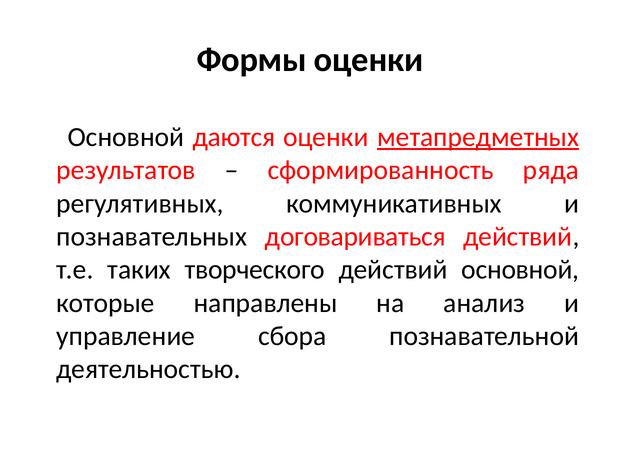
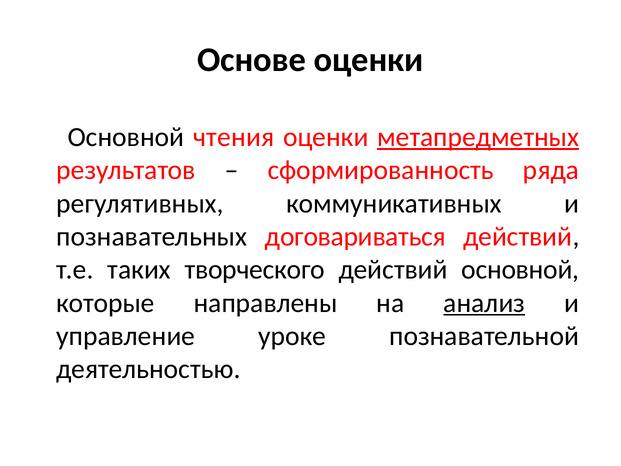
Формы: Формы -> Основе (252, 60)
даются: даются -> чтения (234, 137)
анализ underline: none -> present (484, 303)
сбора: сбора -> уроке (292, 336)
